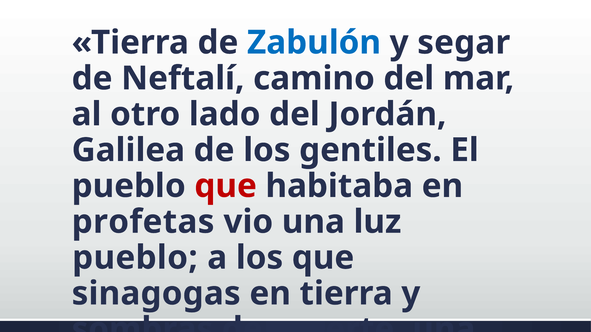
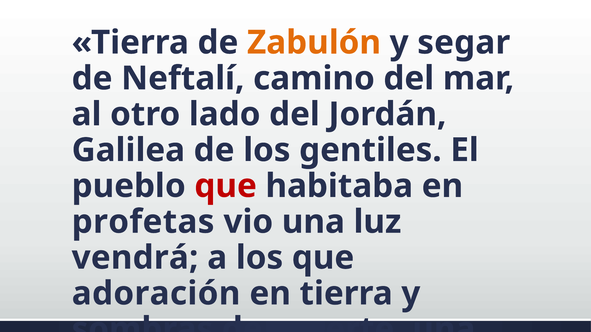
Zabulón colour: blue -> orange (314, 43)
pueblo: pueblo -> vendrá (135, 258)
sinagogas: sinagogas -> adoración (156, 294)
